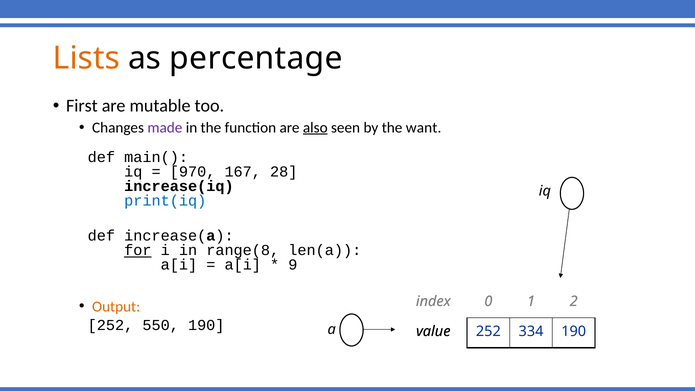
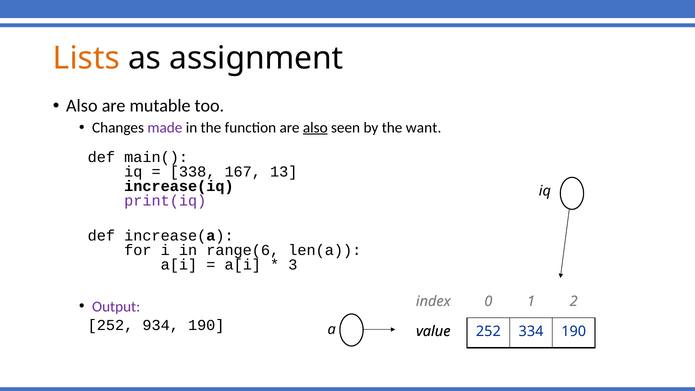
percentage: percentage -> assignment (256, 58)
First: First -> Also (82, 106)
970: 970 -> 338 (193, 172)
28: 28 -> 13 (284, 172)
print(iq colour: blue -> purple (165, 201)
for underline: present -> none (138, 250)
range(8: range(8 -> range(6 (243, 250)
9: 9 -> 3 (293, 265)
Output colour: orange -> purple (116, 307)
550: 550 -> 934 (161, 325)
